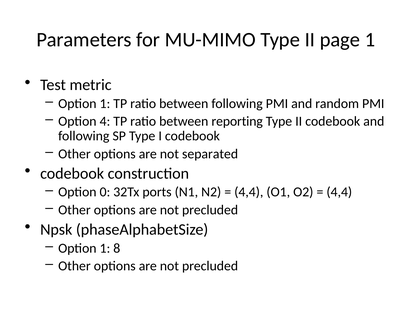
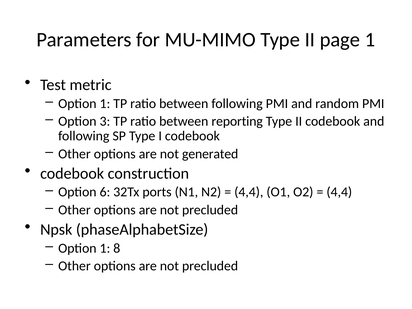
4: 4 -> 3 (105, 121)
separated: separated -> generated (210, 154)
0: 0 -> 6 (105, 192)
